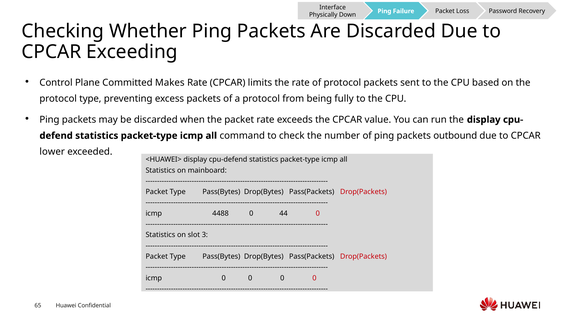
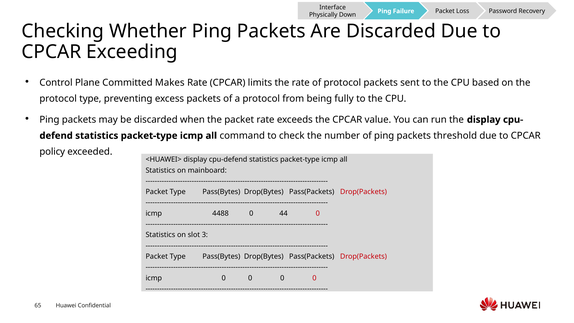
outbound: outbound -> threshold (455, 136)
lower: lower -> policy (52, 152)
